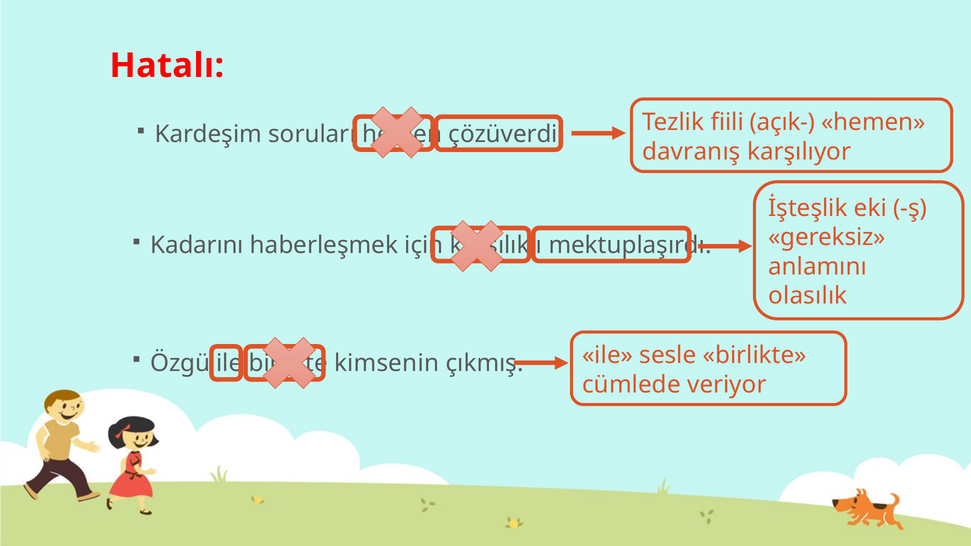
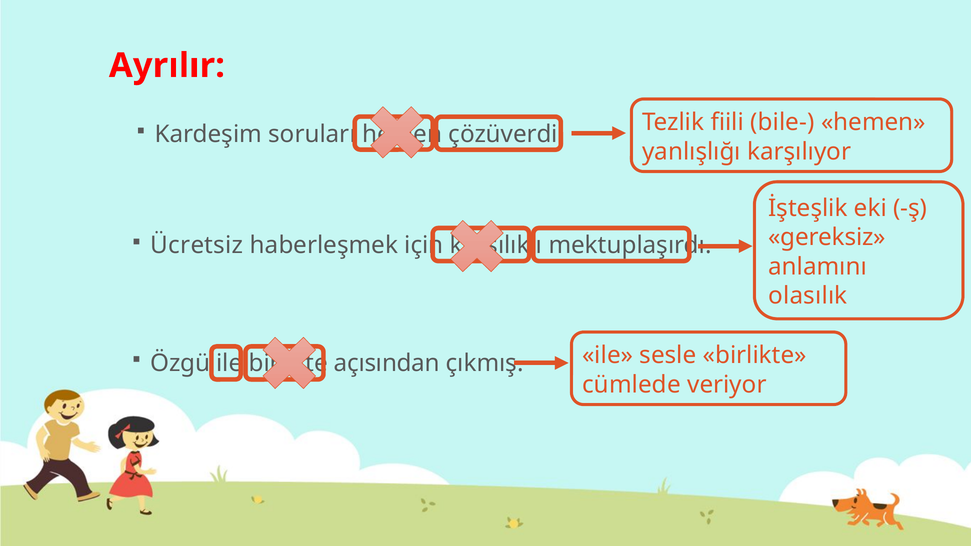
Hatalı: Hatalı -> Ayrılır (167, 66)
açık-: açık- -> bile- (782, 122)
davranış: davranış -> yanlışlığı (691, 152)
Kadarını: Kadarını -> Ücretsiz (197, 245)
kimsenin: kimsenin -> açısından (387, 363)
